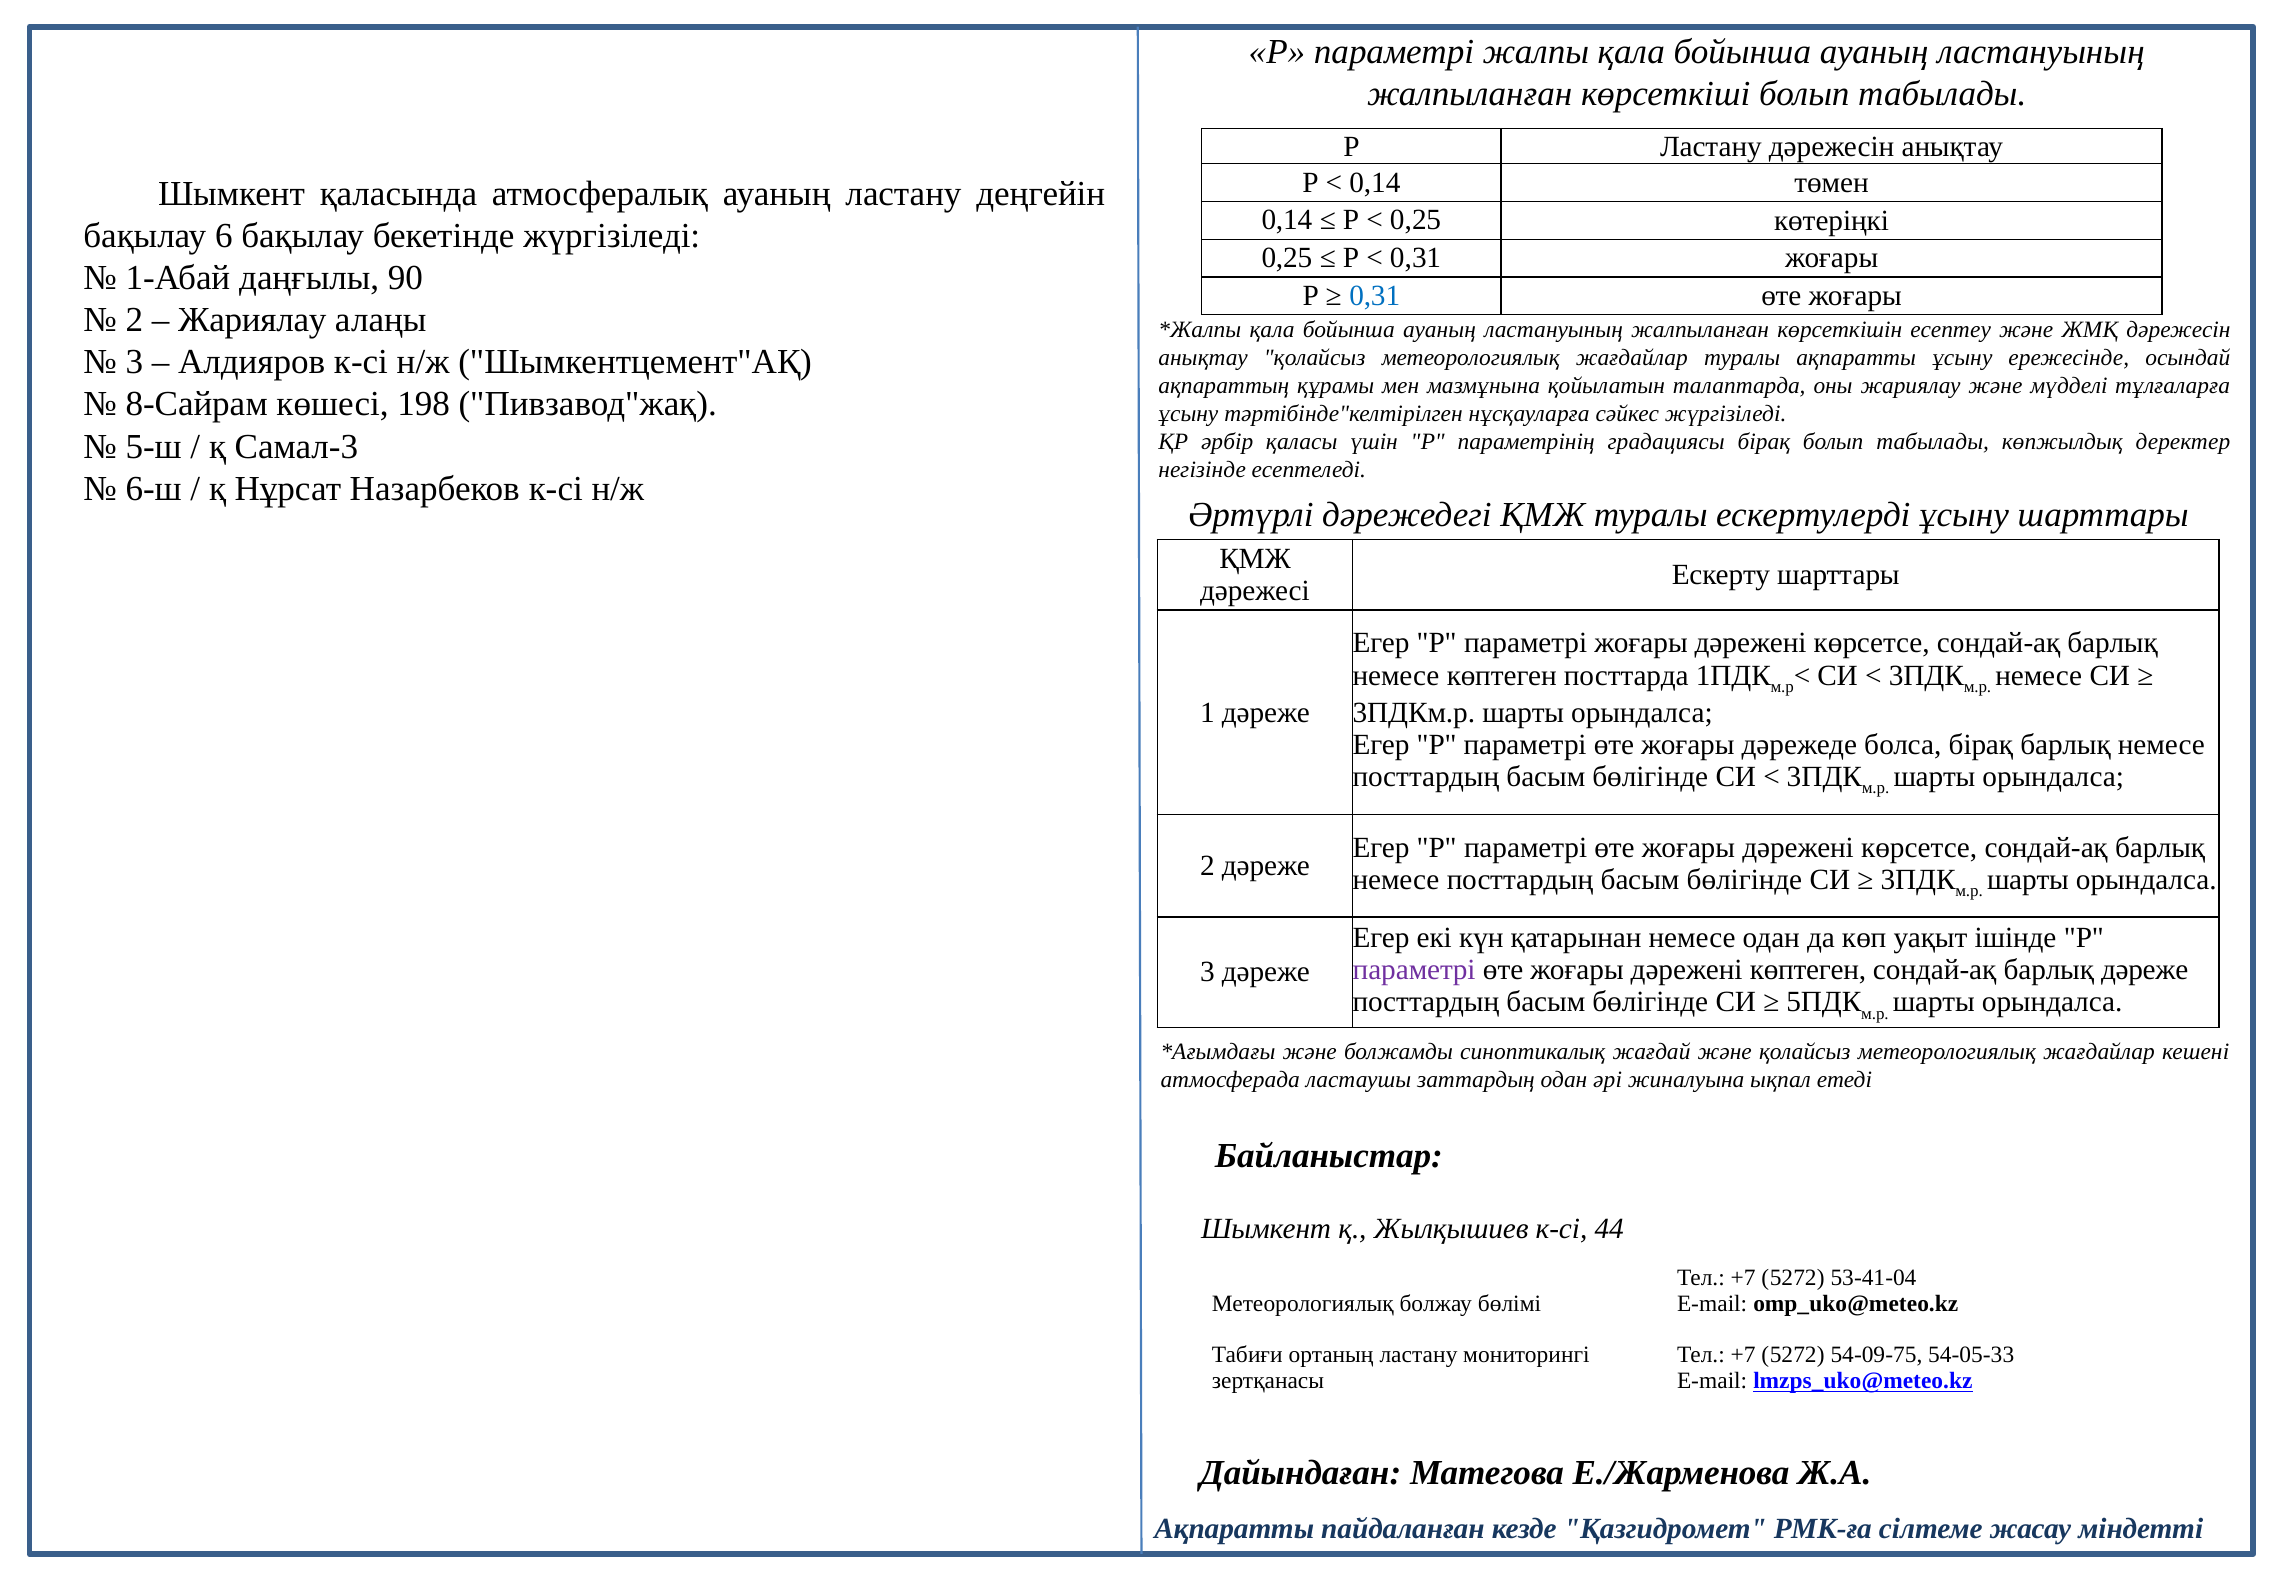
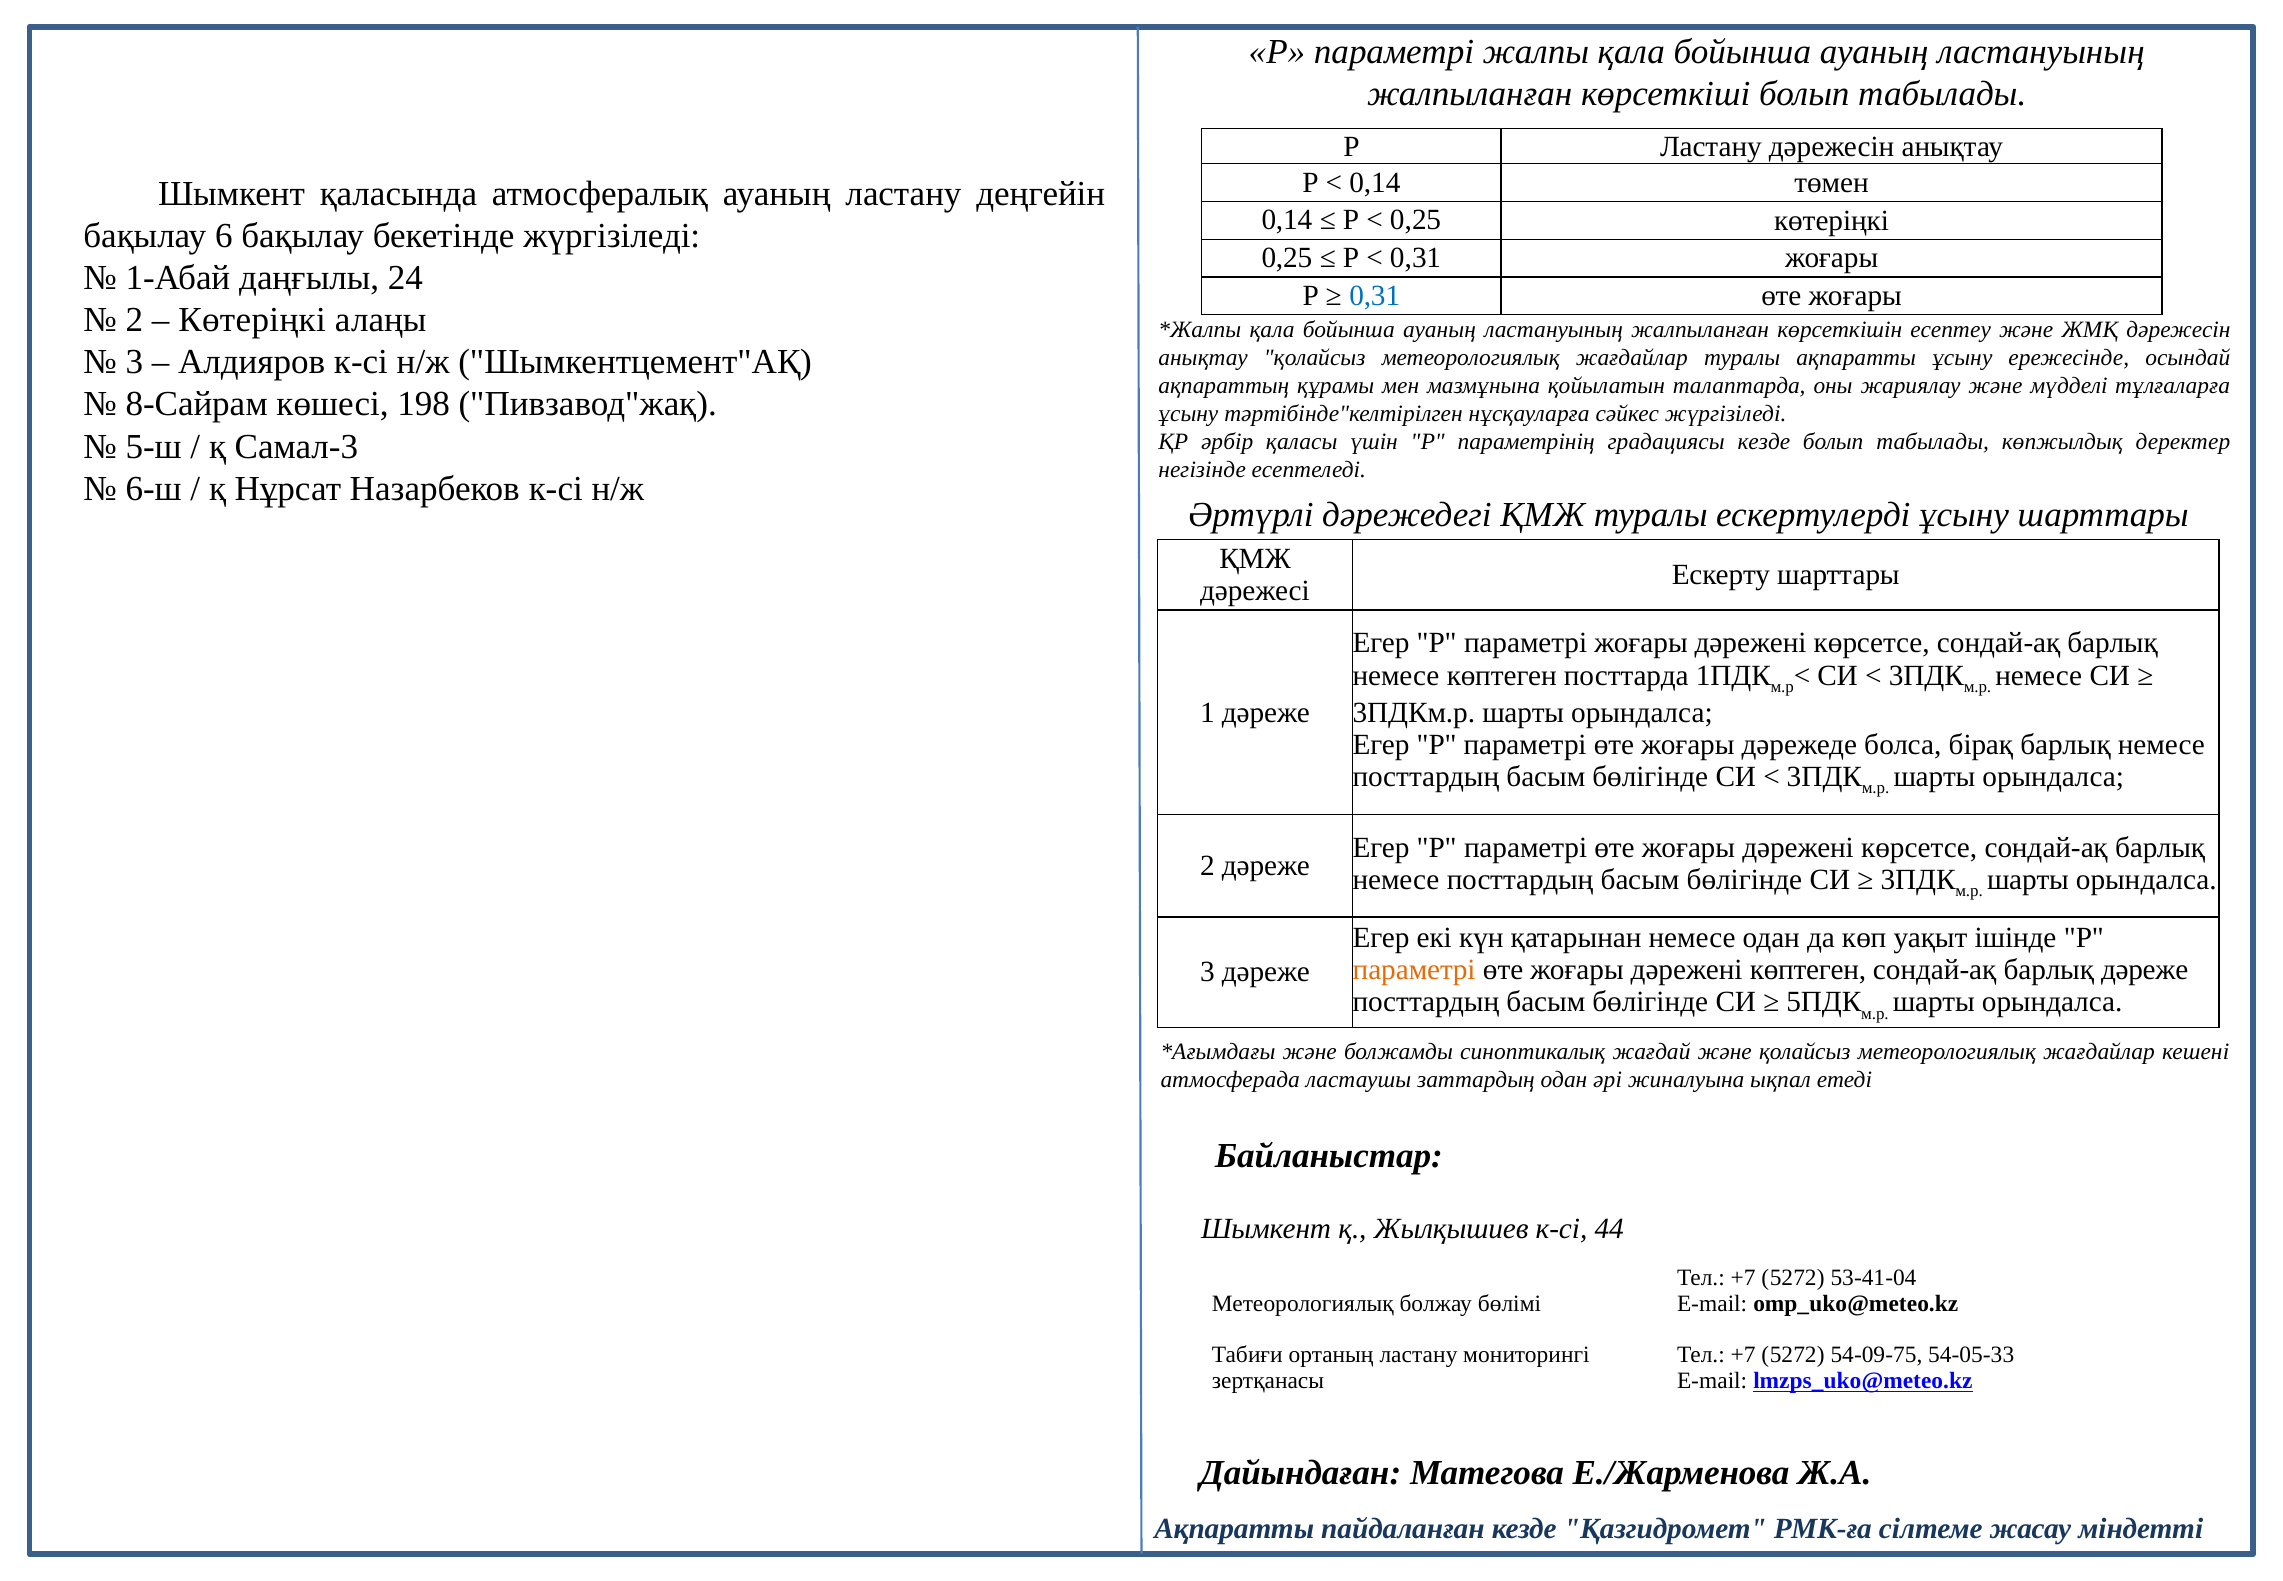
90: 90 -> 24 (405, 278)
Жариялау: Жариялау -> Көтеріңкі (252, 320)
градациясы бірақ: бірақ -> кезде (1764, 442)
параметрі colour: purple -> orange (1414, 970)
